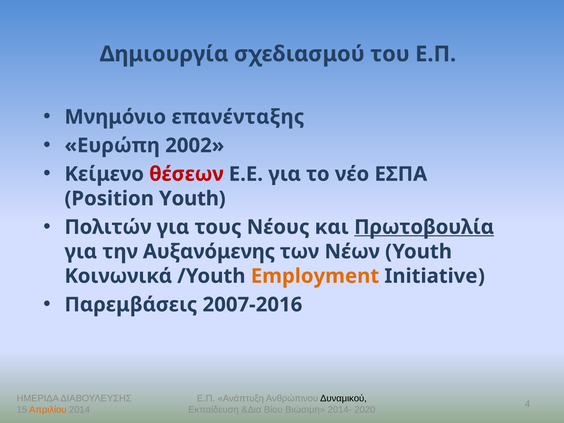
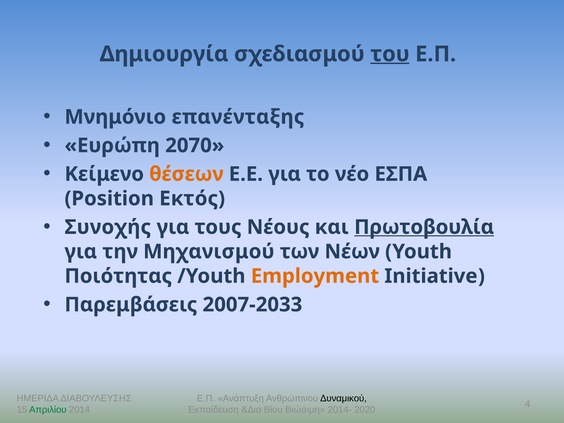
του underline: none -> present (390, 54)
2002: 2002 -> 2070 (195, 146)
θέσεων colour: red -> orange (186, 174)
Position Youth: Youth -> Εκτός (192, 199)
Πολιτών: Πολιτών -> Συνοχής (108, 227)
Αυξανόμενης: Αυξανόμενης -> Μηχανισμού (209, 252)
Κοινωνικά: Κοινωνικά -> Ποιότητας (118, 276)
2007-2016: 2007-2016 -> 2007-2033 (252, 305)
Απριλίου colour: orange -> green (48, 410)
